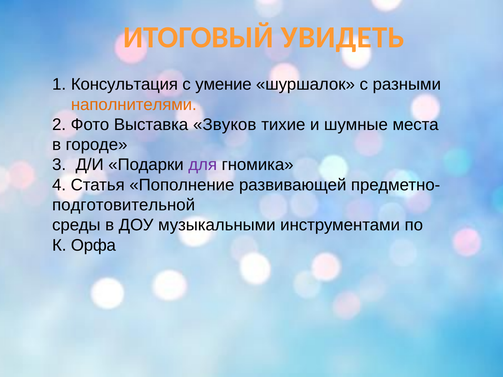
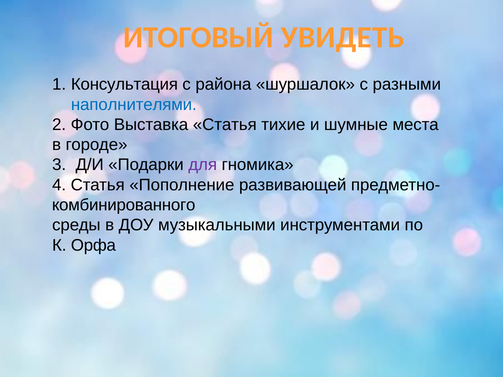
умение: умение -> района (223, 84)
наполнителями colour: orange -> blue (134, 105)
Выставка Звуков: Звуков -> Статья (225, 125)
подготовительной: подготовительной -> комбинированного (124, 205)
